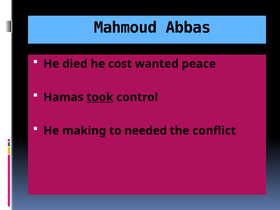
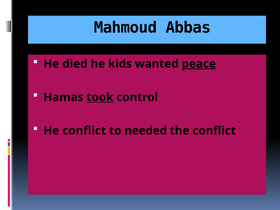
cost: cost -> kids (120, 64)
peace underline: none -> present (199, 64)
He making: making -> conflict (84, 131)
